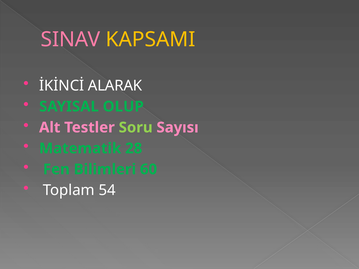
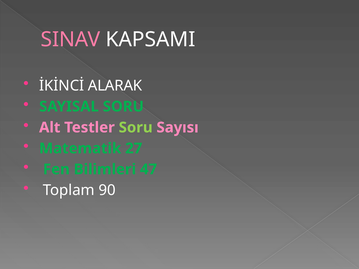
KAPSAMI colour: yellow -> white (151, 39)
SAYISAL OLUP: OLUP -> SORU (123, 107)
28: 28 -> 27 (134, 149)
60: 60 -> 47 (149, 169)
54: 54 -> 90 (107, 190)
